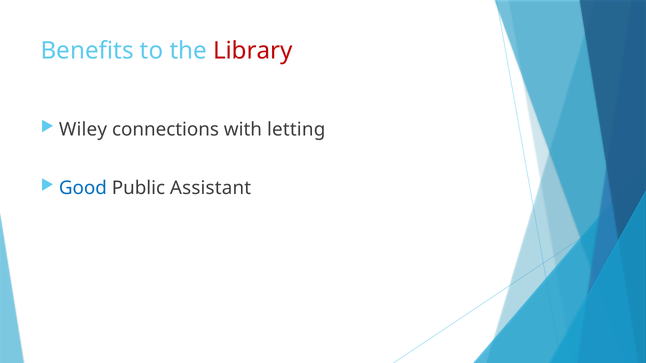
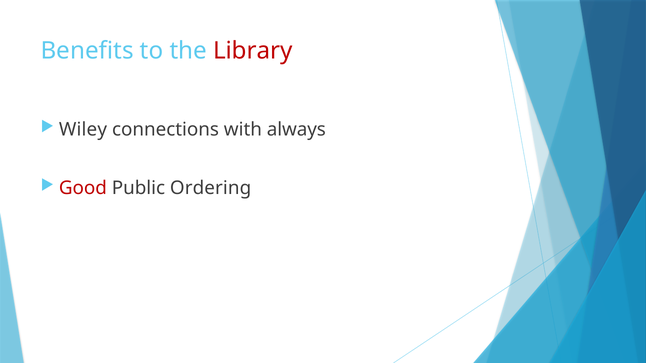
letting: letting -> always (296, 129)
Good colour: blue -> red (83, 188)
Assistant: Assistant -> Ordering (211, 188)
